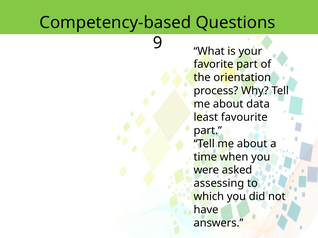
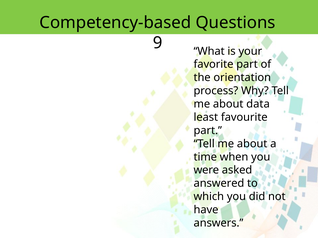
assessing: assessing -> answered (219, 184)
